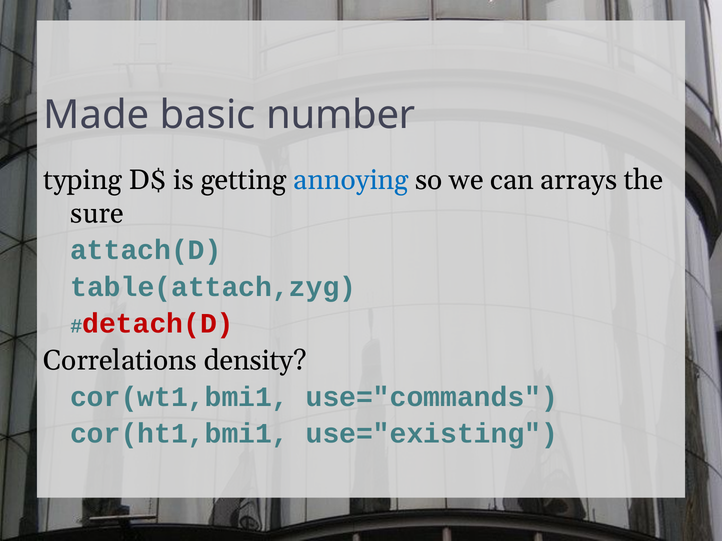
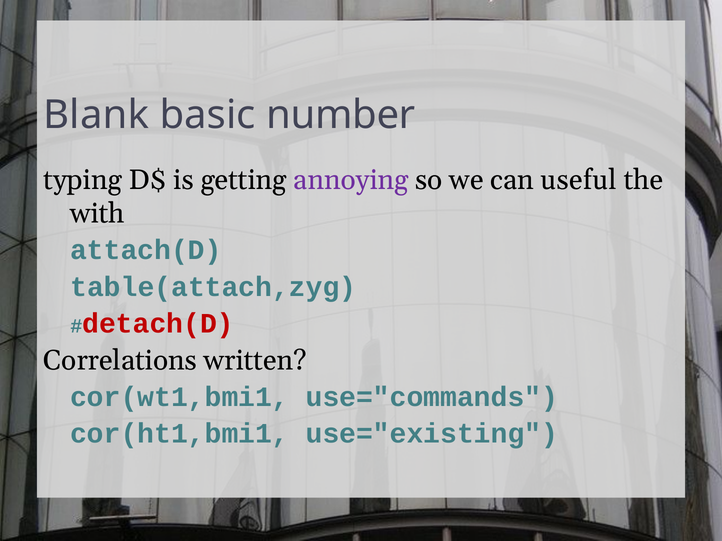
Made: Made -> Blank (96, 115)
annoying colour: blue -> purple (351, 180)
arrays: arrays -> useful (579, 180)
sure: sure -> with (97, 214)
density: density -> written (255, 361)
